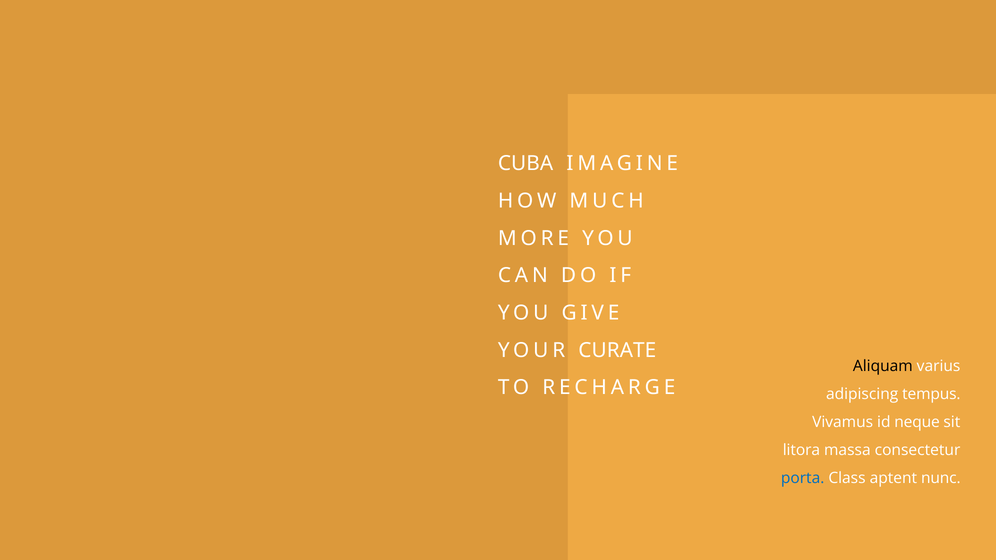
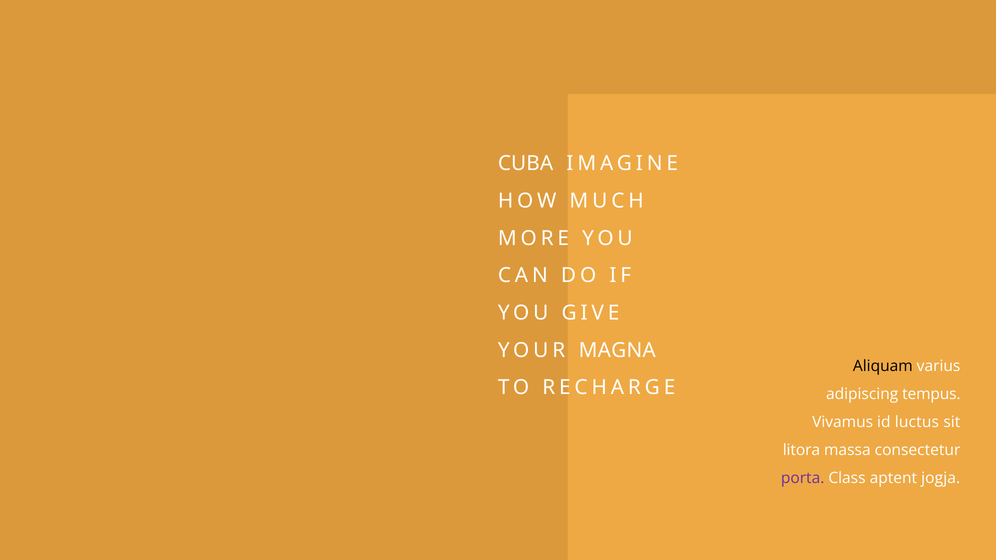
CURATE: CURATE -> MAGNA (617, 350)
neque: neque -> luctus (917, 423)
porta colour: blue -> purple (803, 479)
nunc: nunc -> jogja (941, 479)
